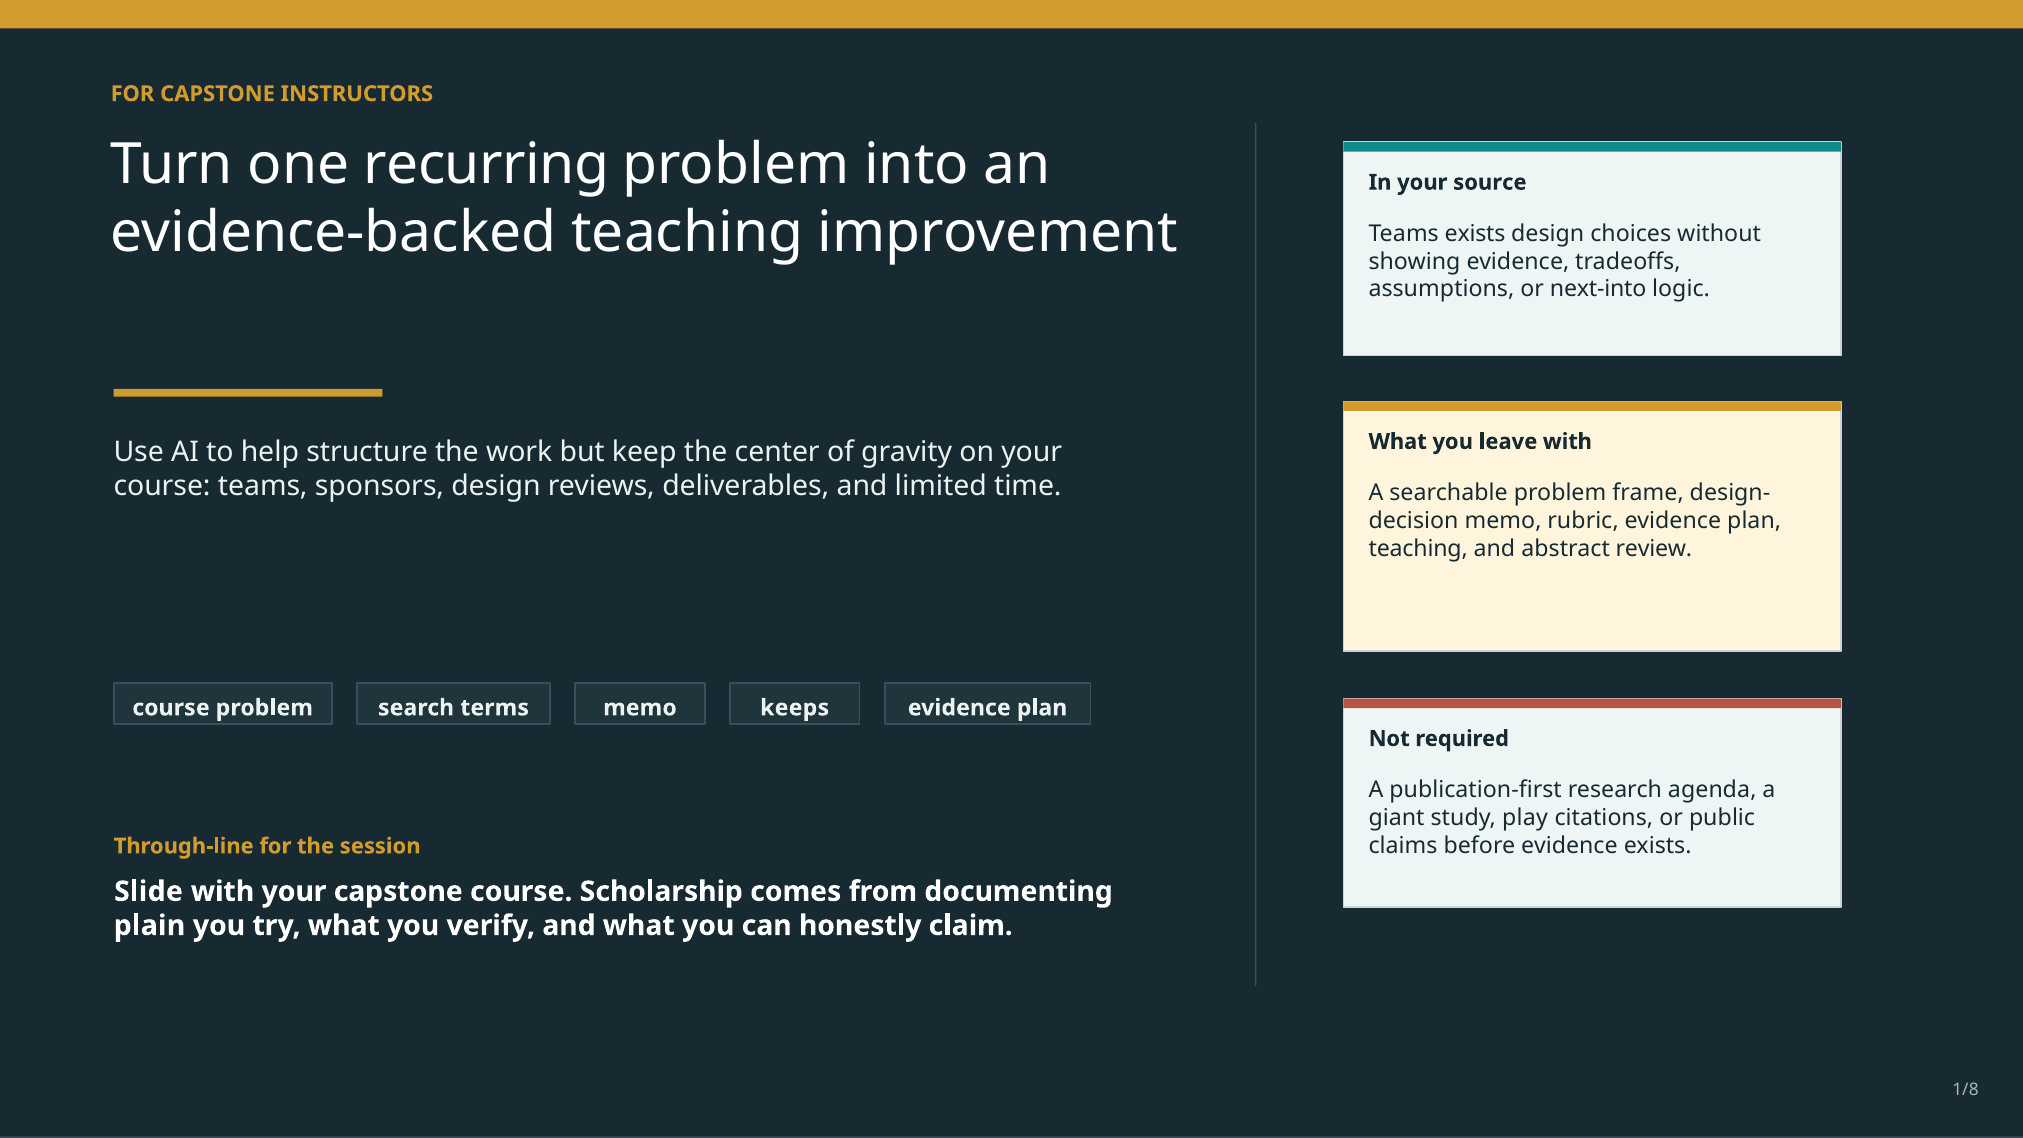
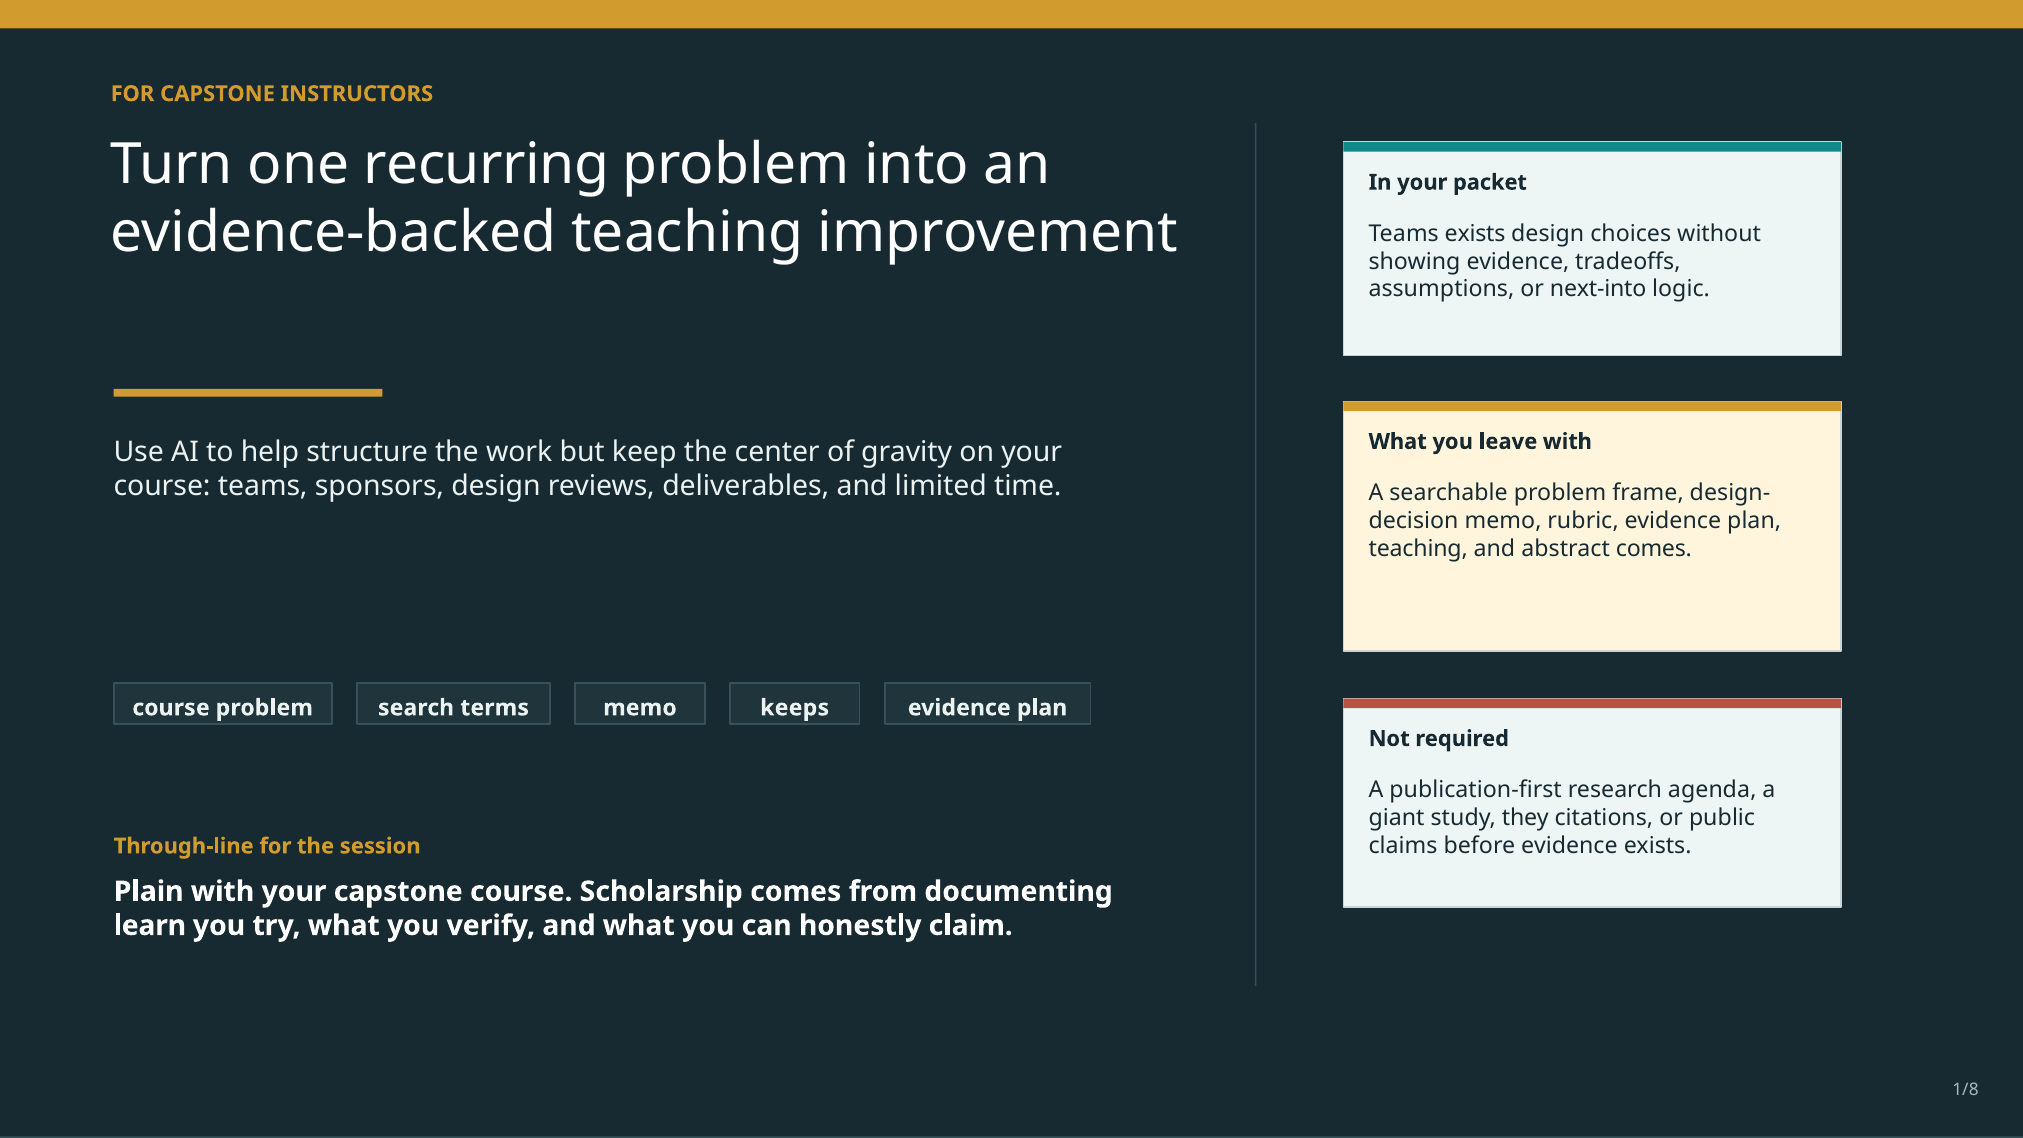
source: source -> packet (1490, 182)
abstract review: review -> comes (1654, 548)
play: play -> they (1525, 818)
Slide: Slide -> Plain (149, 891)
plain: plain -> learn (150, 926)
